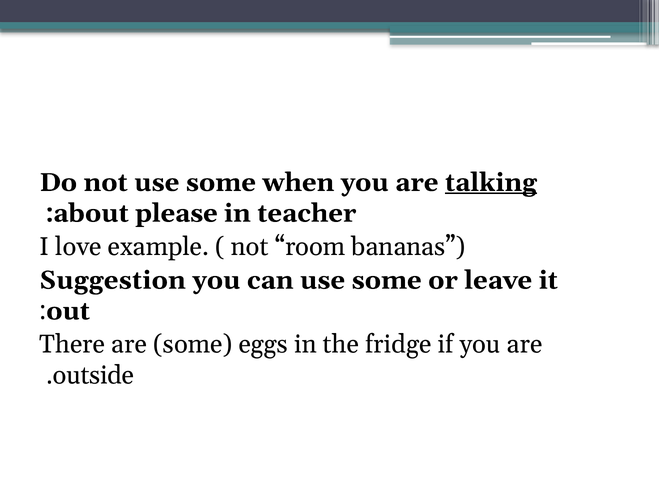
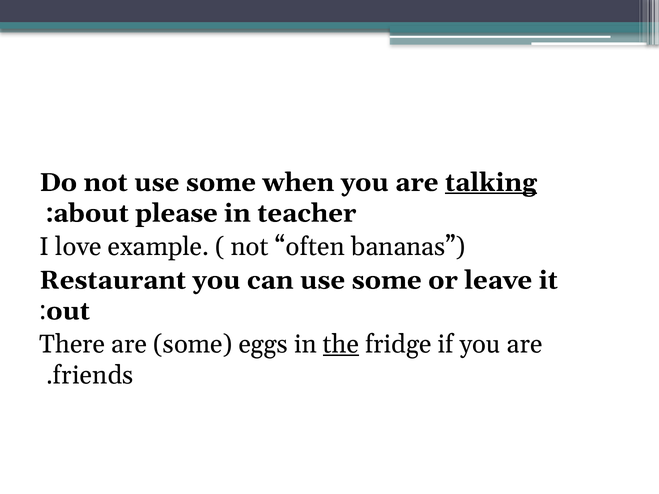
room: room -> often (310, 247)
Suggestion: Suggestion -> Restaurant (113, 280)
the underline: none -> present (341, 345)
outside: outside -> friends (93, 375)
